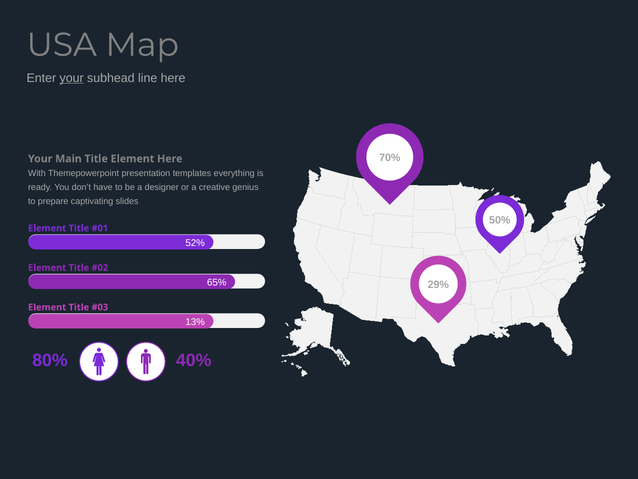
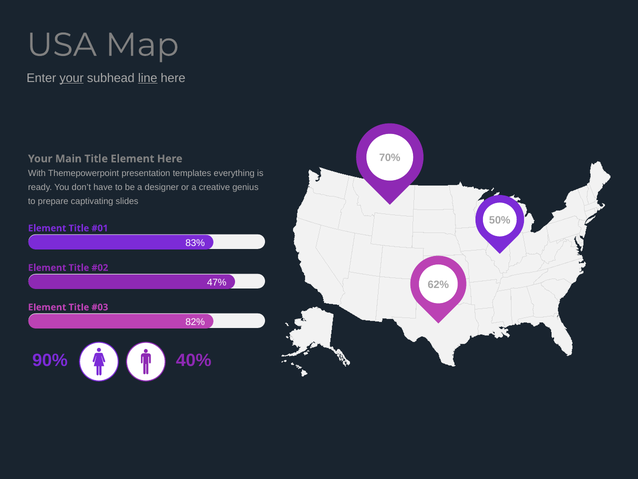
line underline: none -> present (148, 78)
52%: 52% -> 83% (195, 243)
65%: 65% -> 47% (217, 282)
29%: 29% -> 62% (438, 284)
13%: 13% -> 82% (195, 322)
80%: 80% -> 90% (50, 360)
